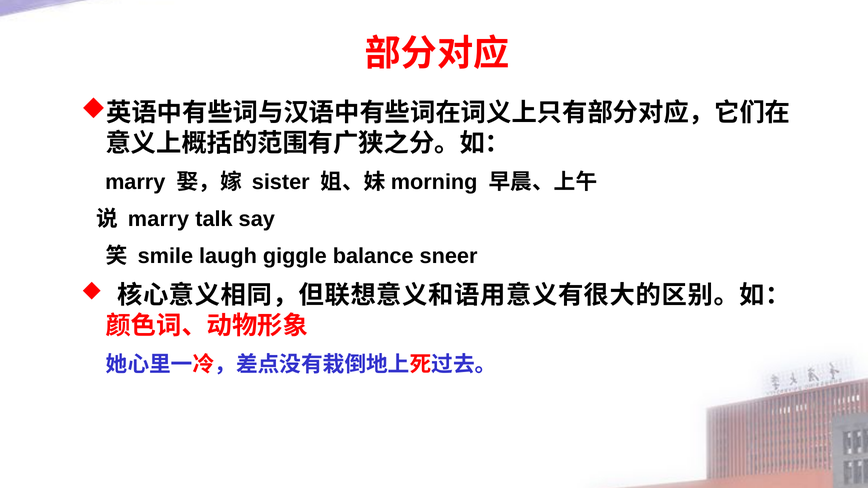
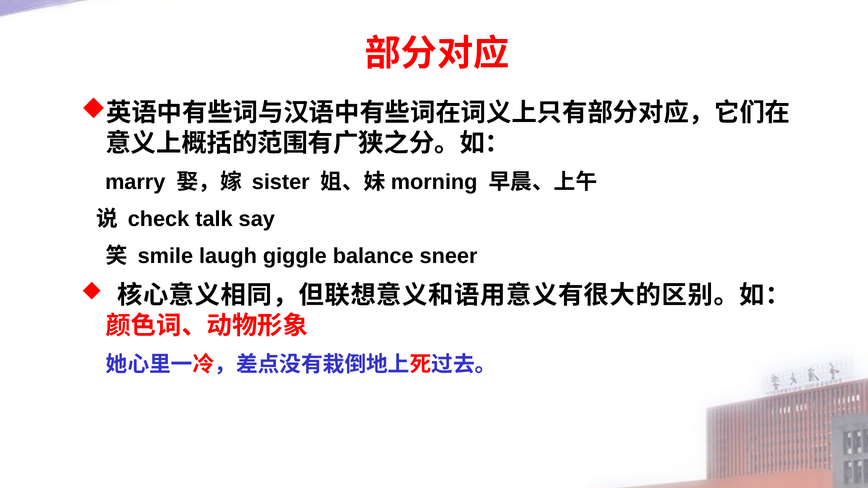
marry: marry -> check (159, 219)
